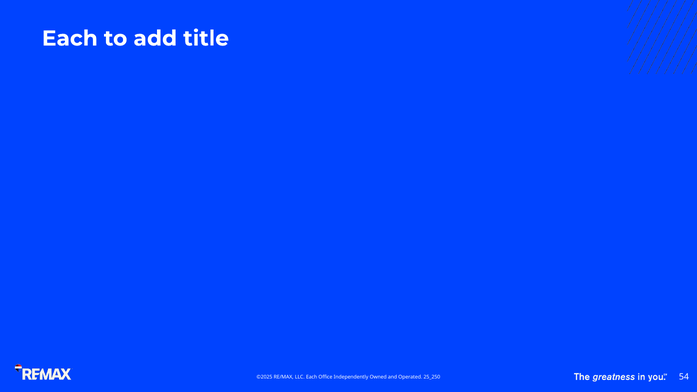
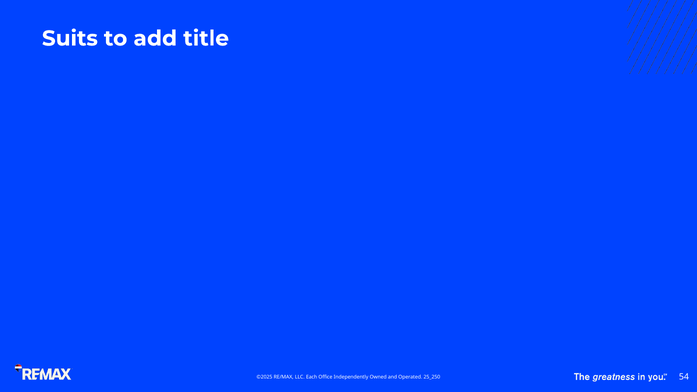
Each: Each -> Suits (70, 38)
